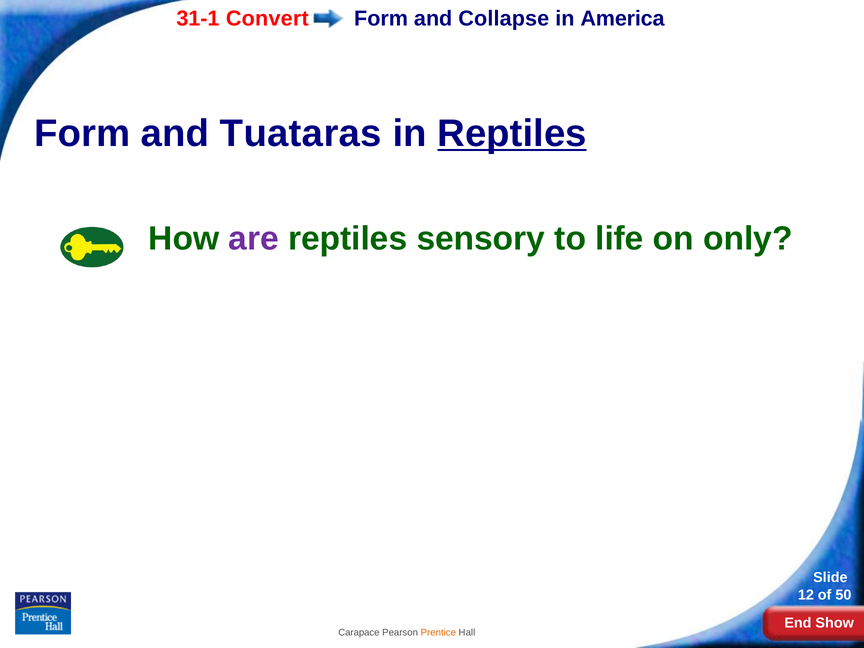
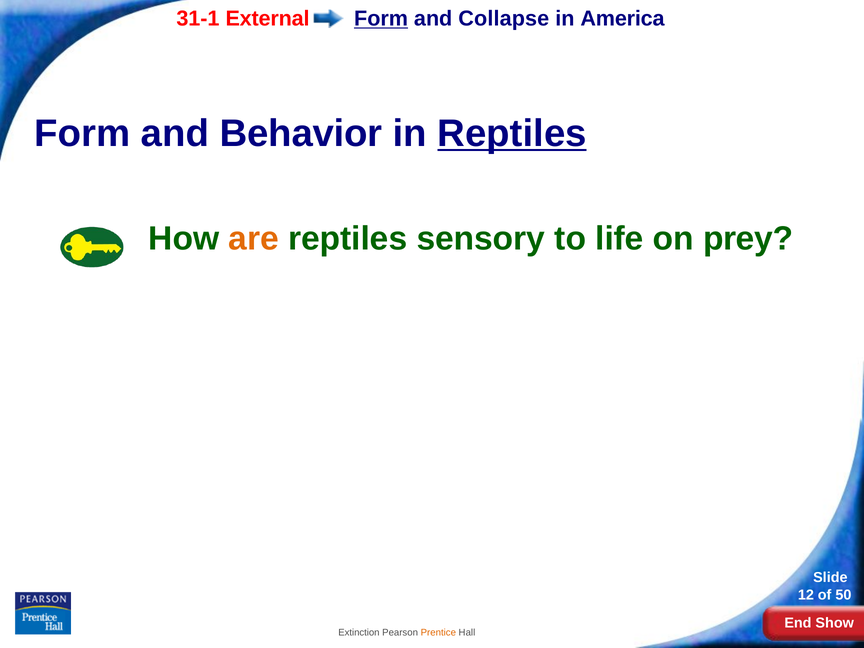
Convert: Convert -> External (268, 19)
Form underline: none -> present (381, 19)
Tuataras: Tuataras -> Behavior (301, 134)
are colour: purple -> orange (254, 239)
only: only -> prey (748, 239)
Carapace: Carapace -> Extinction (359, 632)
